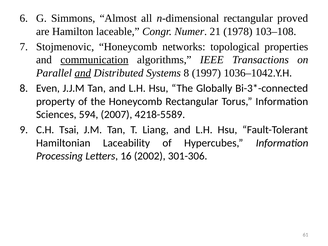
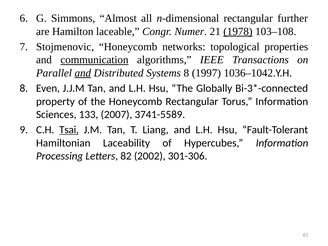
proved: proved -> further (293, 18)
1978 underline: none -> present (238, 31)
594: 594 -> 133 (89, 115)
4218-5589: 4218-5589 -> 3741-5589 (160, 115)
Tsai underline: none -> present (69, 130)
16: 16 -> 82 (126, 156)
